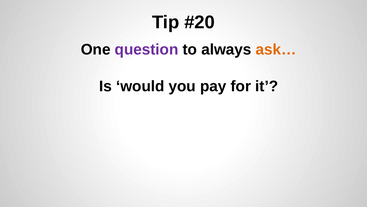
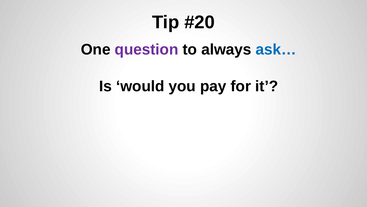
ask… colour: orange -> blue (276, 49)
